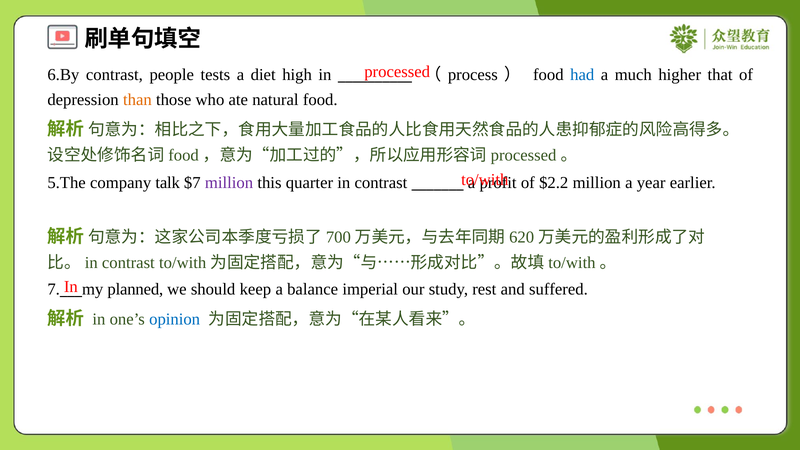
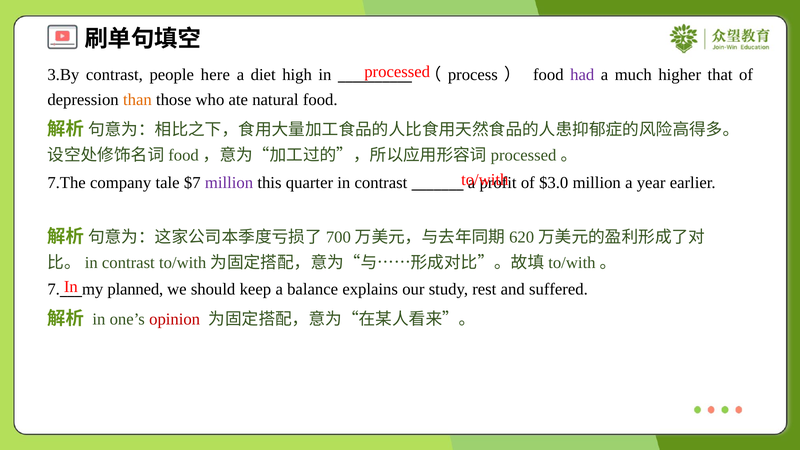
6.By: 6.By -> 3.By (63, 75)
tests: tests -> here (215, 75)
had colour: blue -> purple (582, 75)
5.The: 5.The -> 7.The (67, 183)
talk: talk -> tale (168, 183)
$2.2: $2.2 -> $3.0 (554, 183)
imperial: imperial -> explains (370, 289)
opinion colour: blue -> red (175, 319)
